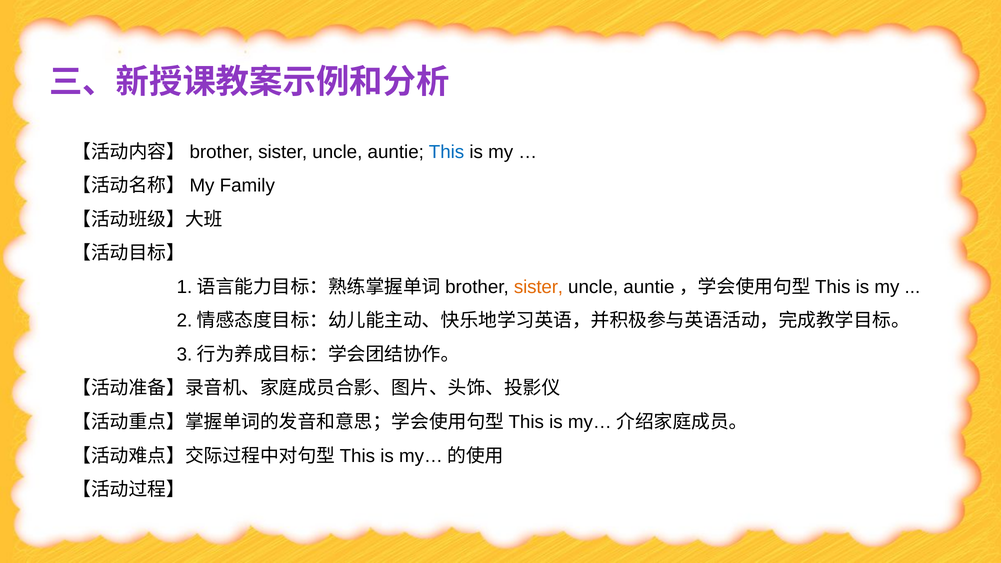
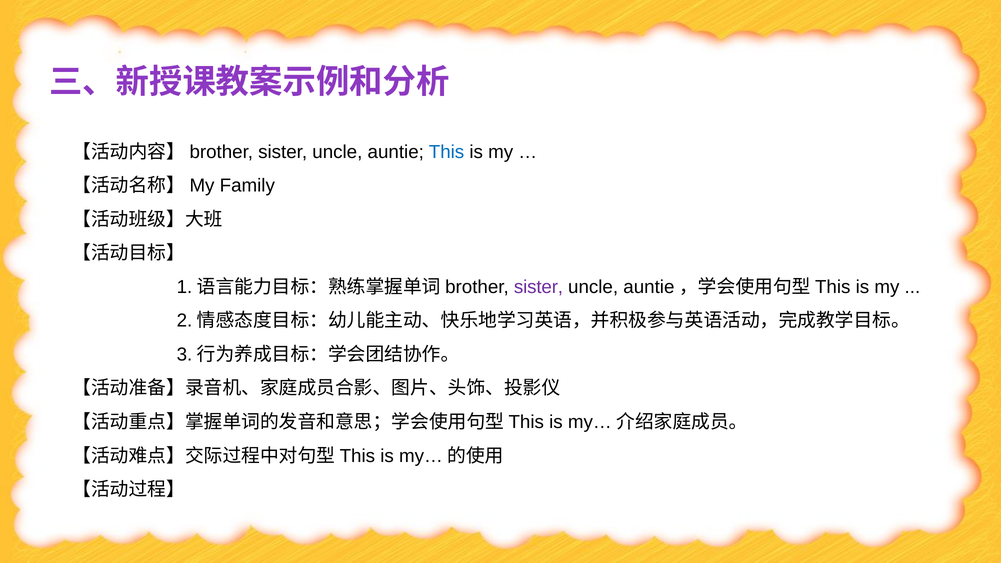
sister colour: orange -> purple (539, 287)
